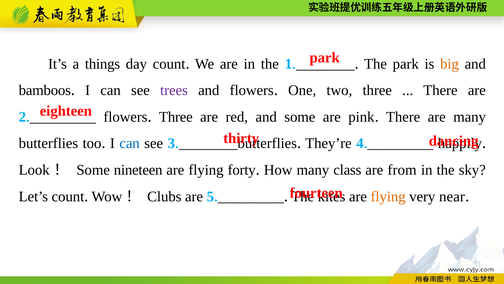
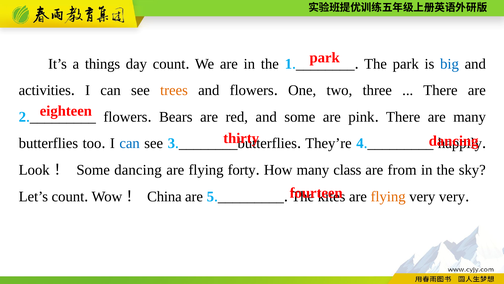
big colour: orange -> blue (450, 64)
bamboos: bamboos -> activities (45, 90)
trees colour: purple -> orange (174, 90)
Three: Three -> Bears (176, 117)
Some nineteen: nineteen -> dancing (138, 170)
Clubs: Clubs -> China (164, 196)
very near: near -> very (452, 196)
